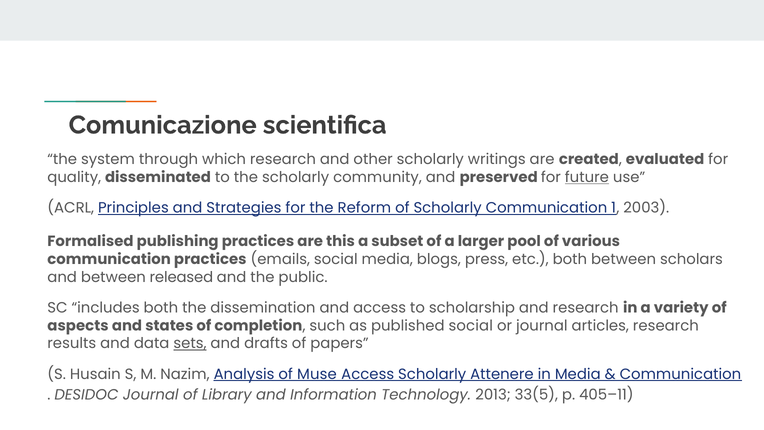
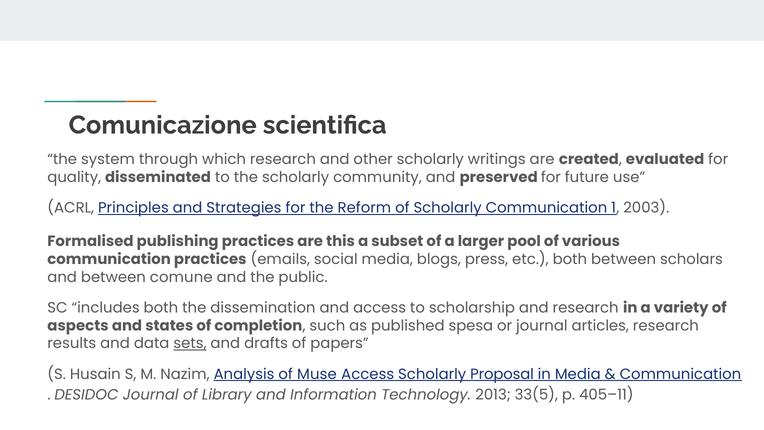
future underline: present -> none (587, 177)
released: released -> comune (181, 277)
published social: social -> spesa (471, 326)
Attenere: Attenere -> Proposal (502, 374)
